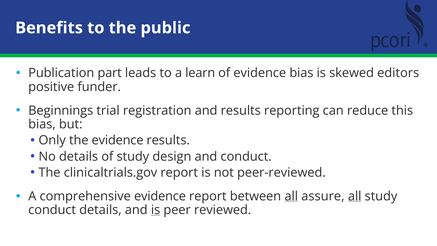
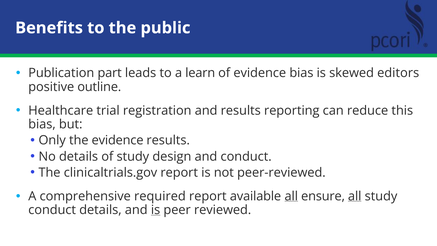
funder: funder -> outline (99, 87)
Beginnings: Beginnings -> Healthcare (61, 111)
comprehensive evidence: evidence -> required (160, 196)
between: between -> available (256, 196)
assure: assure -> ensure (323, 196)
